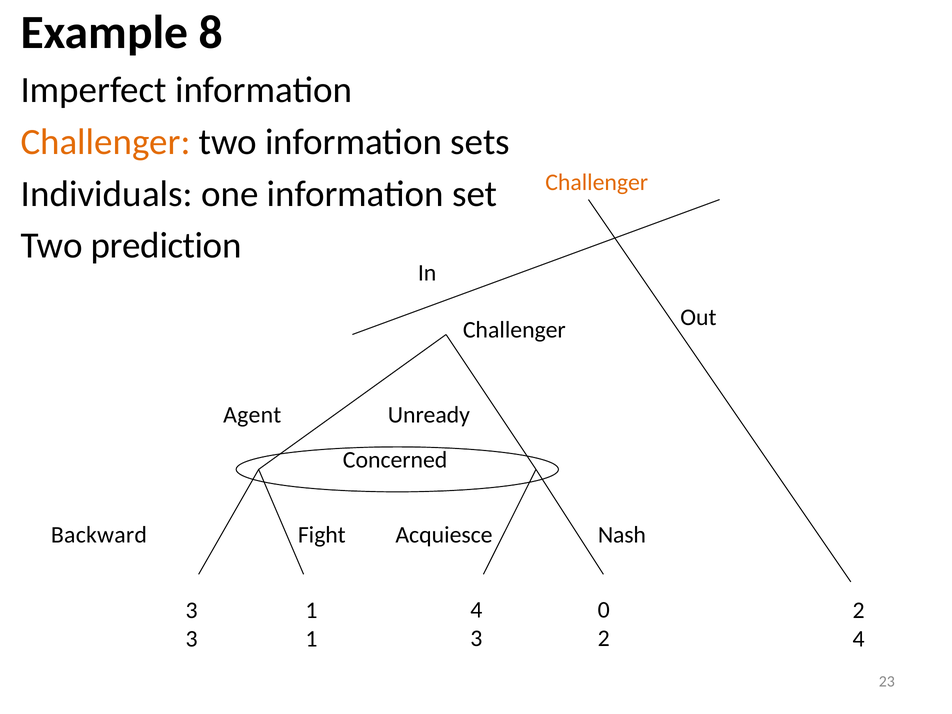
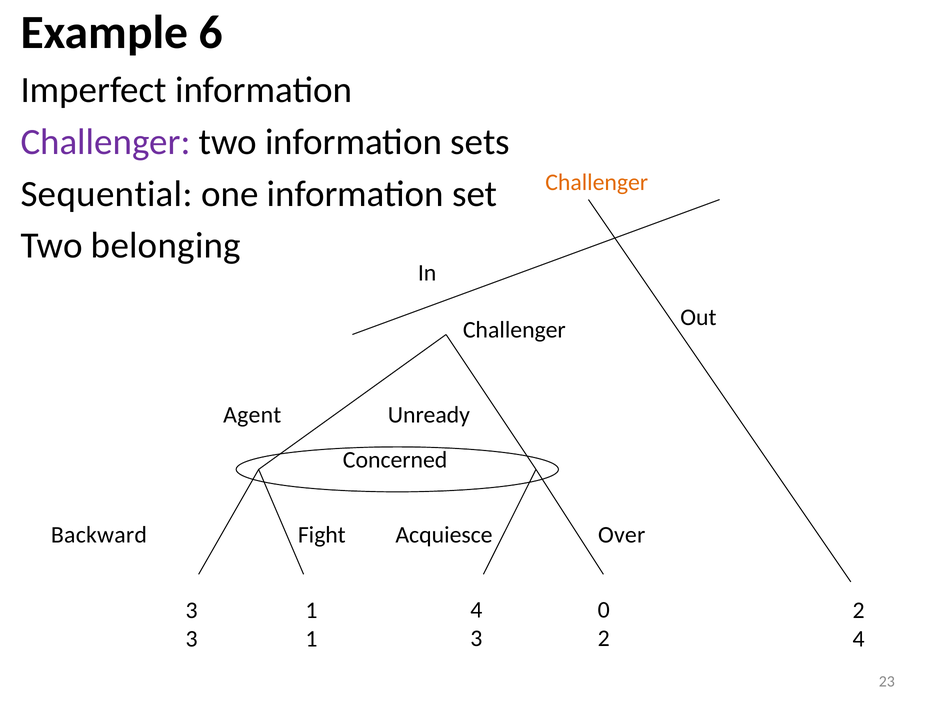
8: 8 -> 6 (211, 33)
Challenger colour: orange -> purple (106, 142)
Individuals: Individuals -> Sequential (107, 194)
prediction: prediction -> belonging (166, 246)
Nash: Nash -> Over (622, 535)
